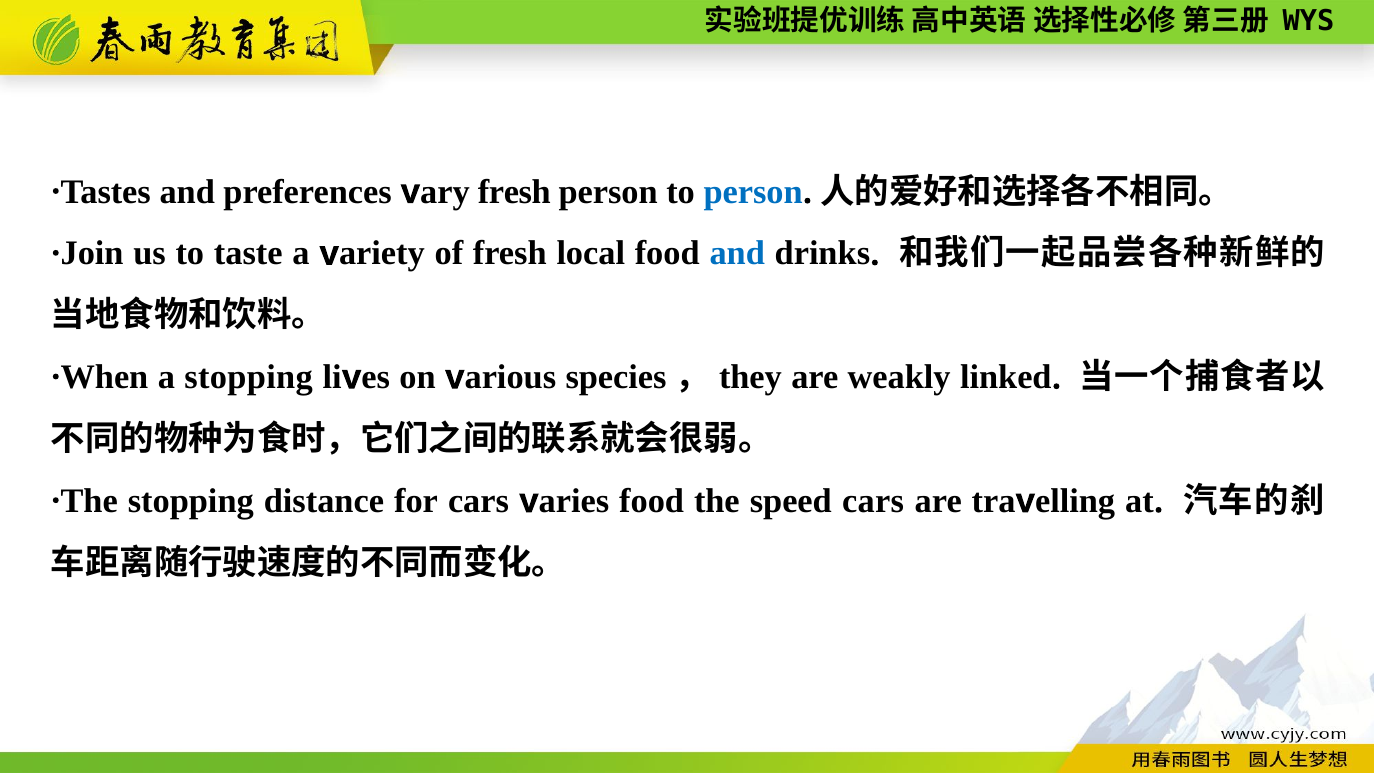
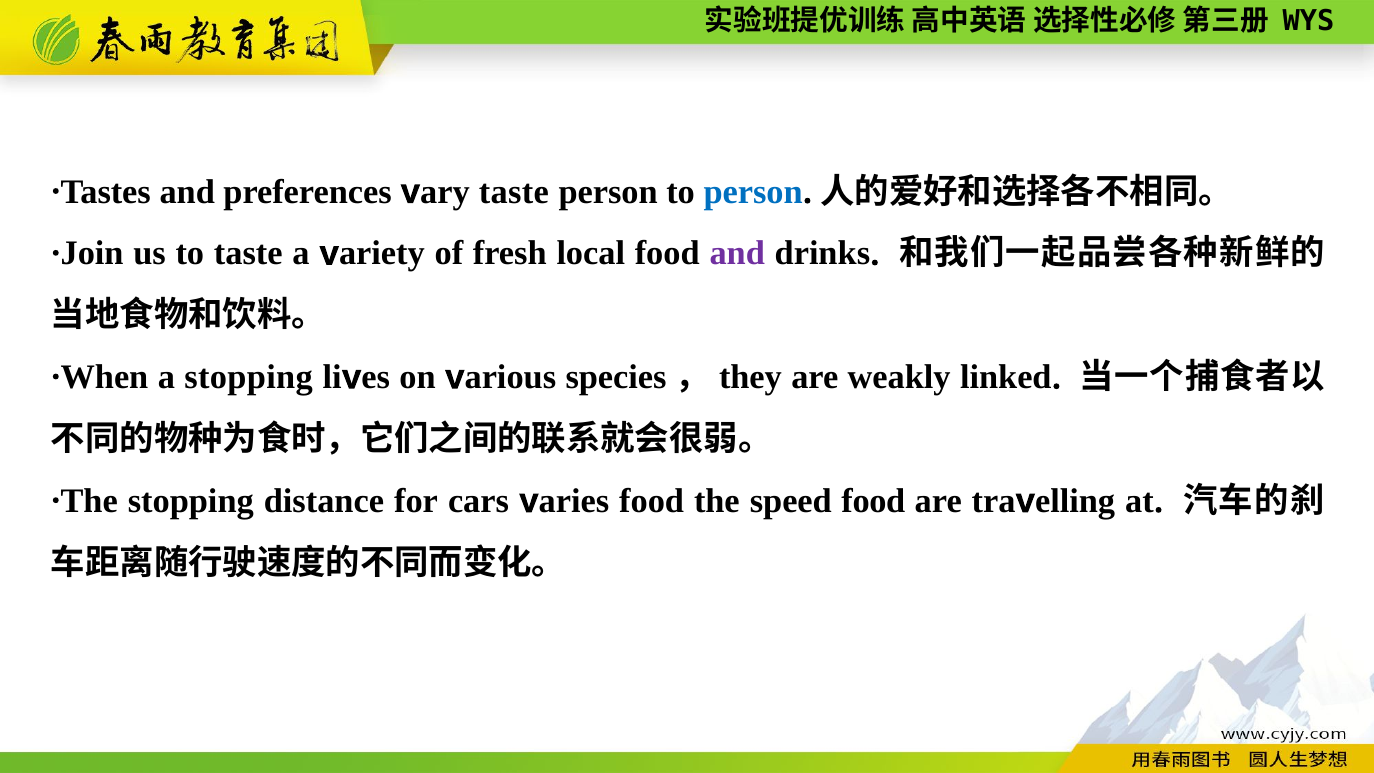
fresh: fresh -> taste (514, 192)
and colour: blue -> purple (737, 254)
speed cars: cars -> food (873, 501)
